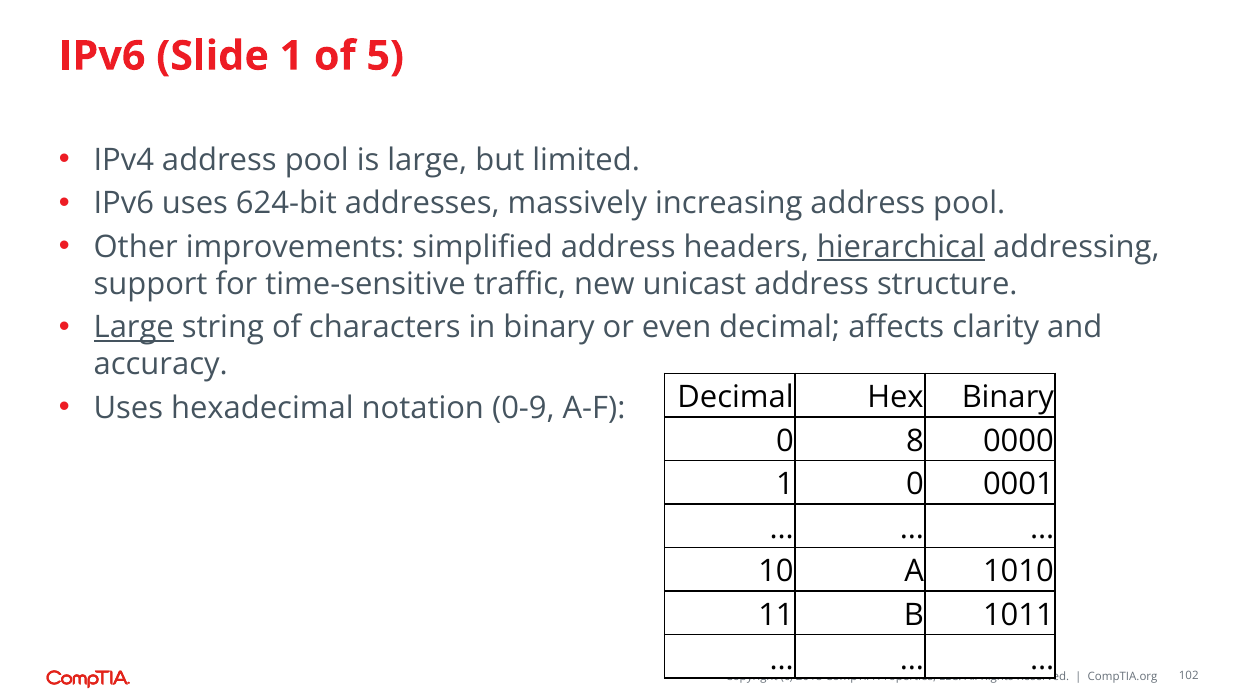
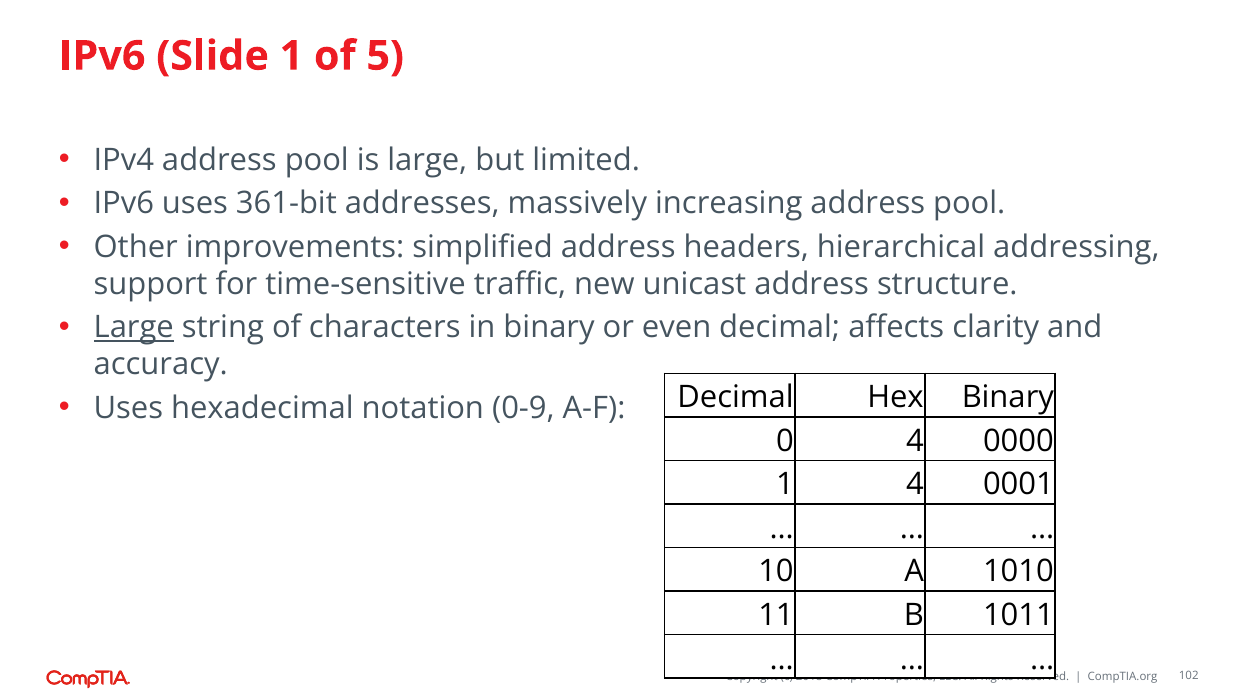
624-bit: 624-bit -> 361-bit (286, 203)
hierarchical underline: present -> none (901, 247)
0 8: 8 -> 4 (915, 441)
1 0: 0 -> 4 (915, 484)
